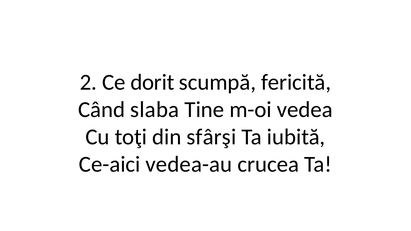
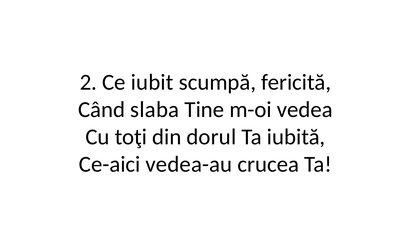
dorit: dorit -> iubit (152, 82)
sfârşi: sfârşi -> dorul (211, 137)
